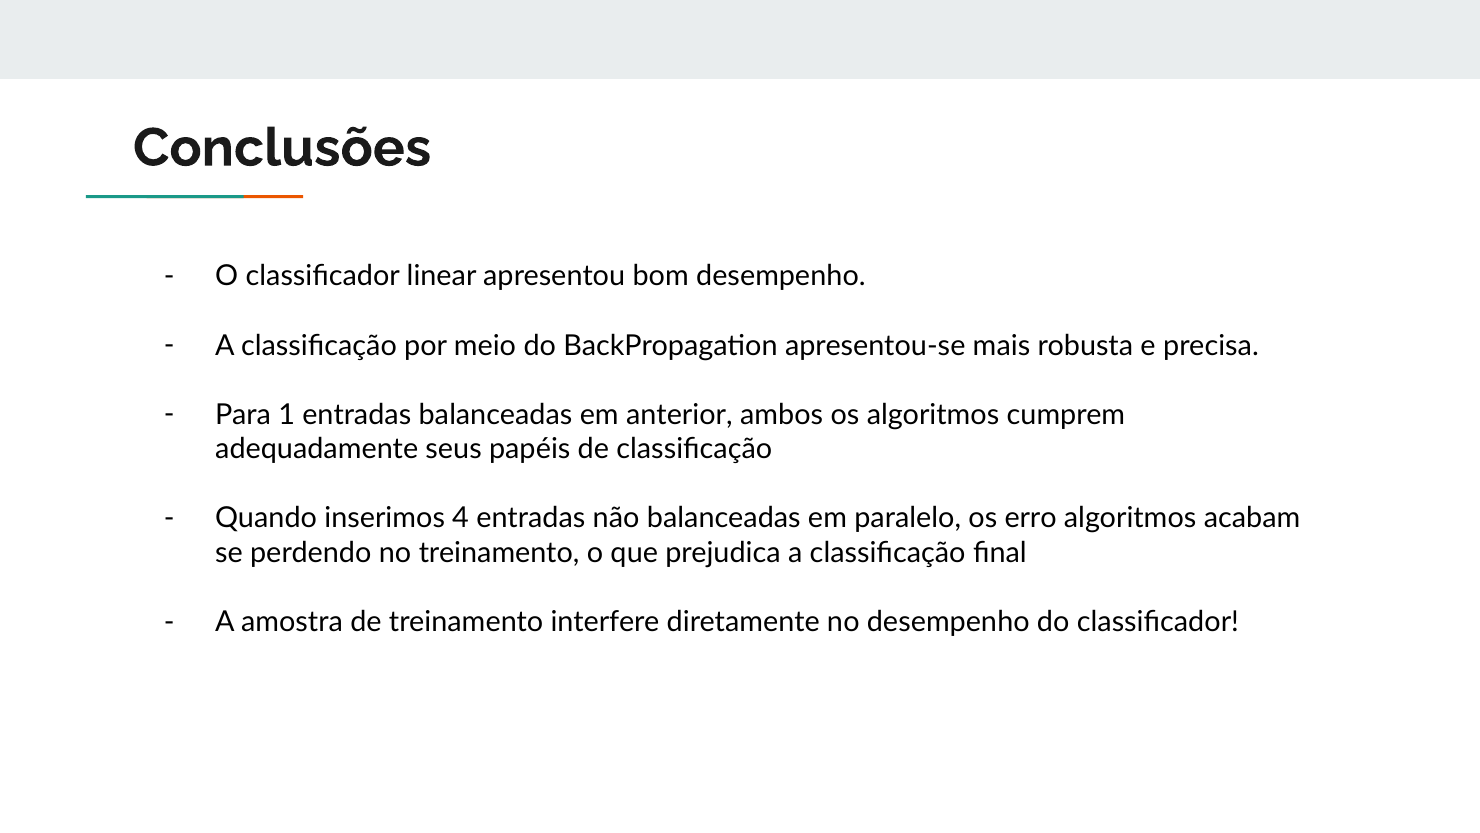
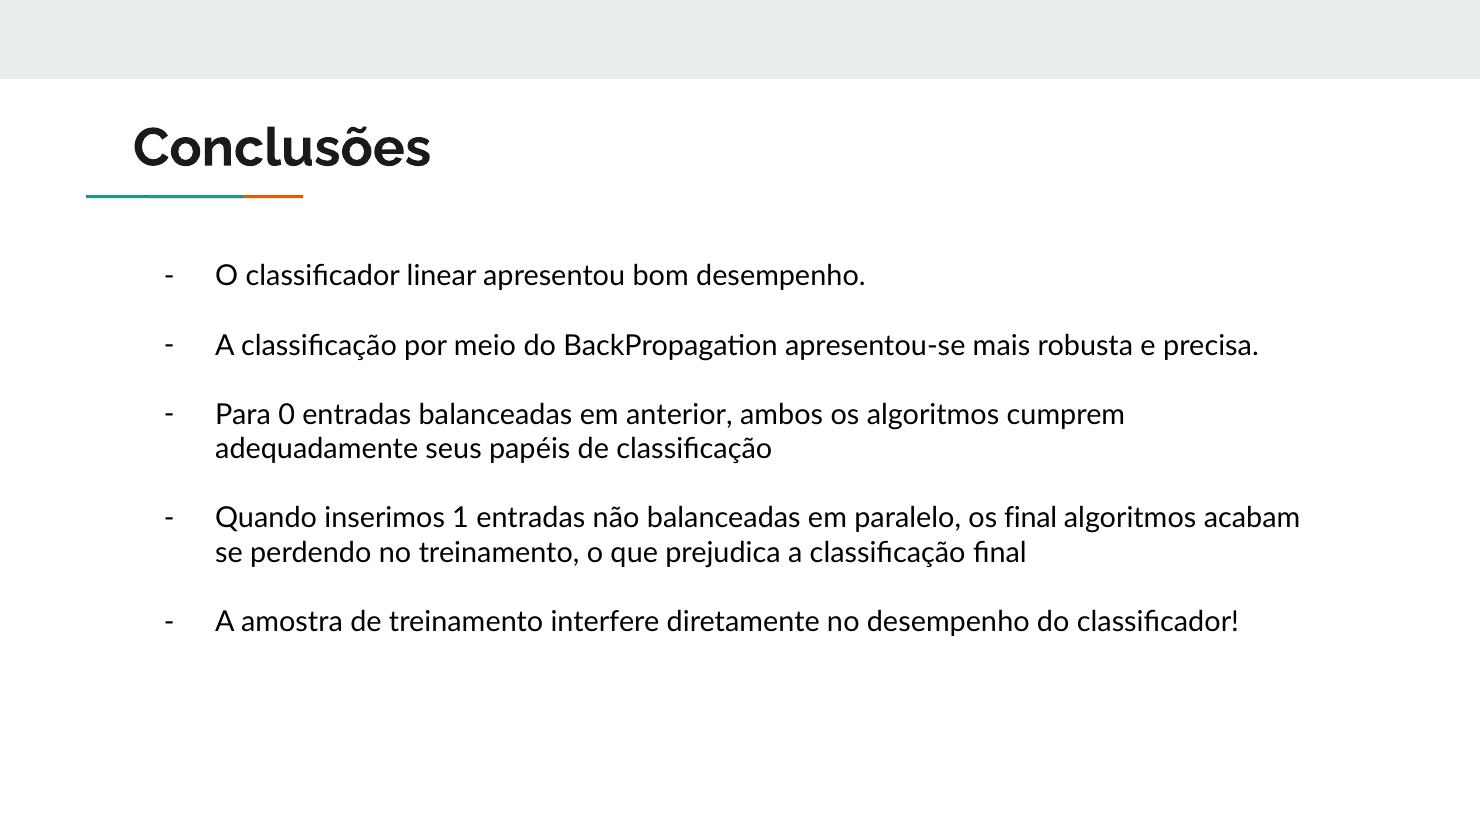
1: 1 -> 0 (287, 414)
4: 4 -> 1 (461, 518)
os erro: erro -> final (1031, 518)
